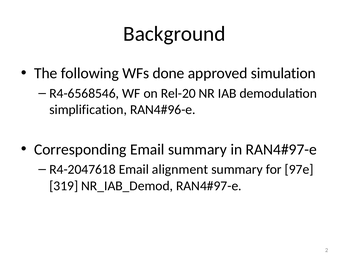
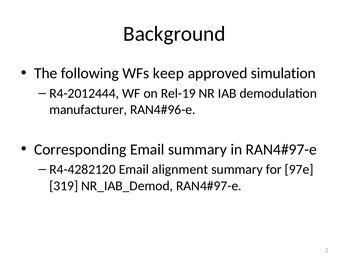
done: done -> keep (168, 73)
R4-6568546: R4-6568546 -> R4-2012444 (84, 93)
Rel-20: Rel-20 -> Rel-19 (178, 93)
simplification: simplification -> manufacturer (88, 110)
R4-2047618: R4-2047618 -> R4-4282120 (83, 169)
